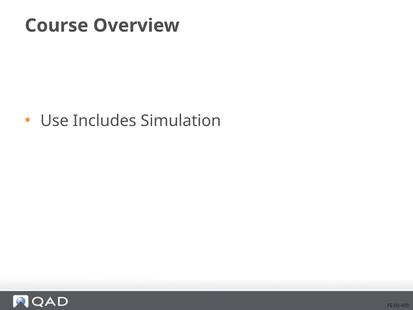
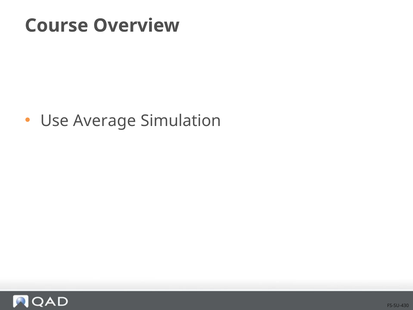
Includes: Includes -> Average (105, 121)
